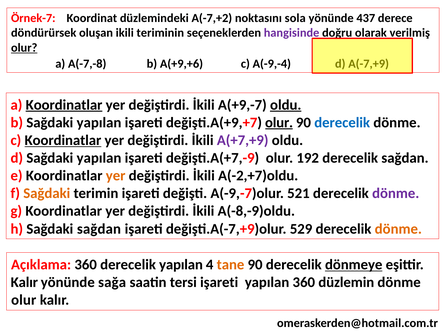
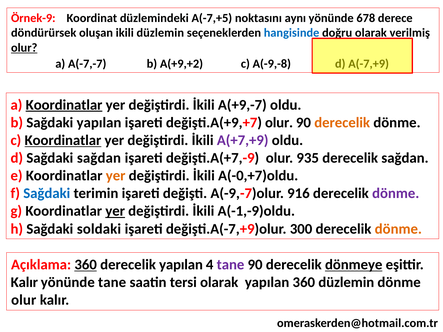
Örnek-7: Örnek-7 -> Örnek-9 (33, 18)
A(-7,+2: A(-7,+2 -> A(-7,+5 (212, 18)
sola: sola -> aynı (295, 18)
437: 437 -> 678 (366, 18)
ikili teriminin: teriminin -> düzlemin (160, 33)
hangisinde colour: purple -> blue (292, 33)
A(-7,-8: A(-7,-8 -> A(-7,-7 (87, 64)
A(+9,+6: A(+9,+6 -> A(+9,+2 (181, 64)
A(-9,-4: A(-9,-4 -> A(-9,-8 (272, 64)
oldu underline: present -> none (286, 105)
olur underline: present -> none (279, 123)
derecelik colour: blue -> orange (342, 123)
d Sağdaki yapılan: yapılan -> sağdan (99, 158)
192: 192 -> 935 (308, 158)
A(-2,+7)oldu: A(-2,+7)oldu -> A(-0,+7)oldu (258, 176)
Sağdaki colour: orange -> blue (47, 194)
521: 521 -> 916 (298, 194)
yer underline: none -> present (115, 211)
A(-8,-9)oldu: A(-8,-9)oldu -> A(-1,-9)oldu (256, 211)
Sağdaki sağdan: sağdan -> soldaki (99, 229)
529: 529 -> 300 (301, 229)
360 underline: none -> present (86, 265)
tane colour: orange -> purple (231, 265)
yönünde sağa: sağa -> tane (112, 283)
tersi işareti: işareti -> olarak (219, 283)
